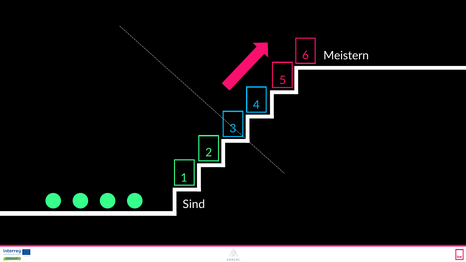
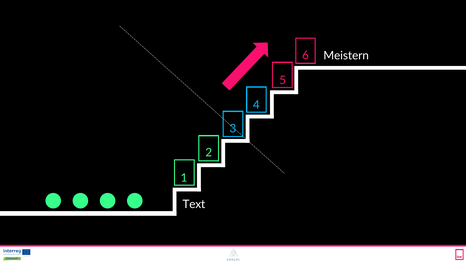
Sind: Sind -> Text (194, 204)
